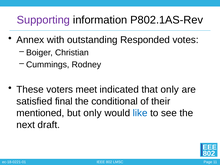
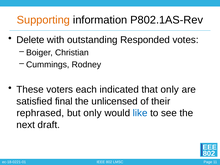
Supporting colour: purple -> orange (43, 20)
Annex: Annex -> Delete (30, 40)
meet: meet -> each (86, 90)
conditional: conditional -> unlicensed (115, 101)
mentioned: mentioned -> rephrased (40, 113)
